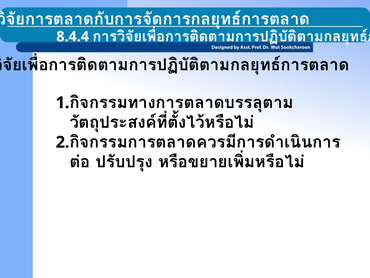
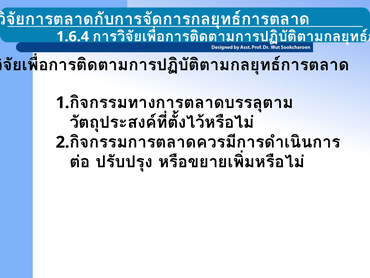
8.4.4: 8.4.4 -> 1.6.4 (73, 37)
